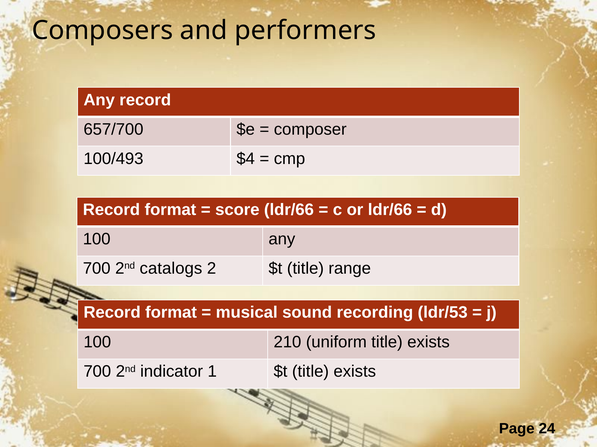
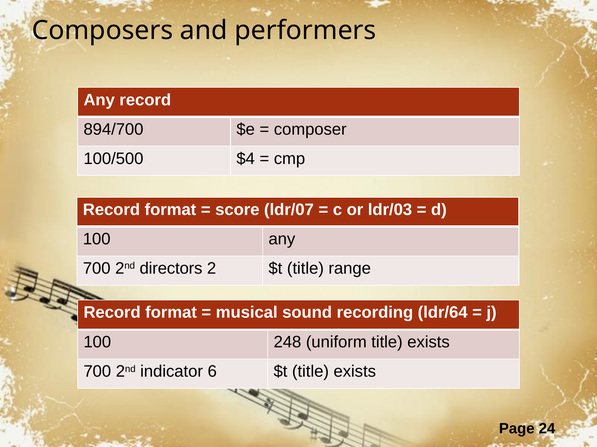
657/700: 657/700 -> 894/700 (113, 129)
100/493: 100/493 -> 100/500 (113, 159)
score ldr/66: ldr/66 -> ldr/07 (289, 210)
or ldr/66: ldr/66 -> ldr/03 (390, 210)
catalogs: catalogs -> directors (171, 269)
ldr/53: ldr/53 -> ldr/64 (443, 313)
210: 210 -> 248 (287, 343)
1: 1 -> 6 (212, 372)
